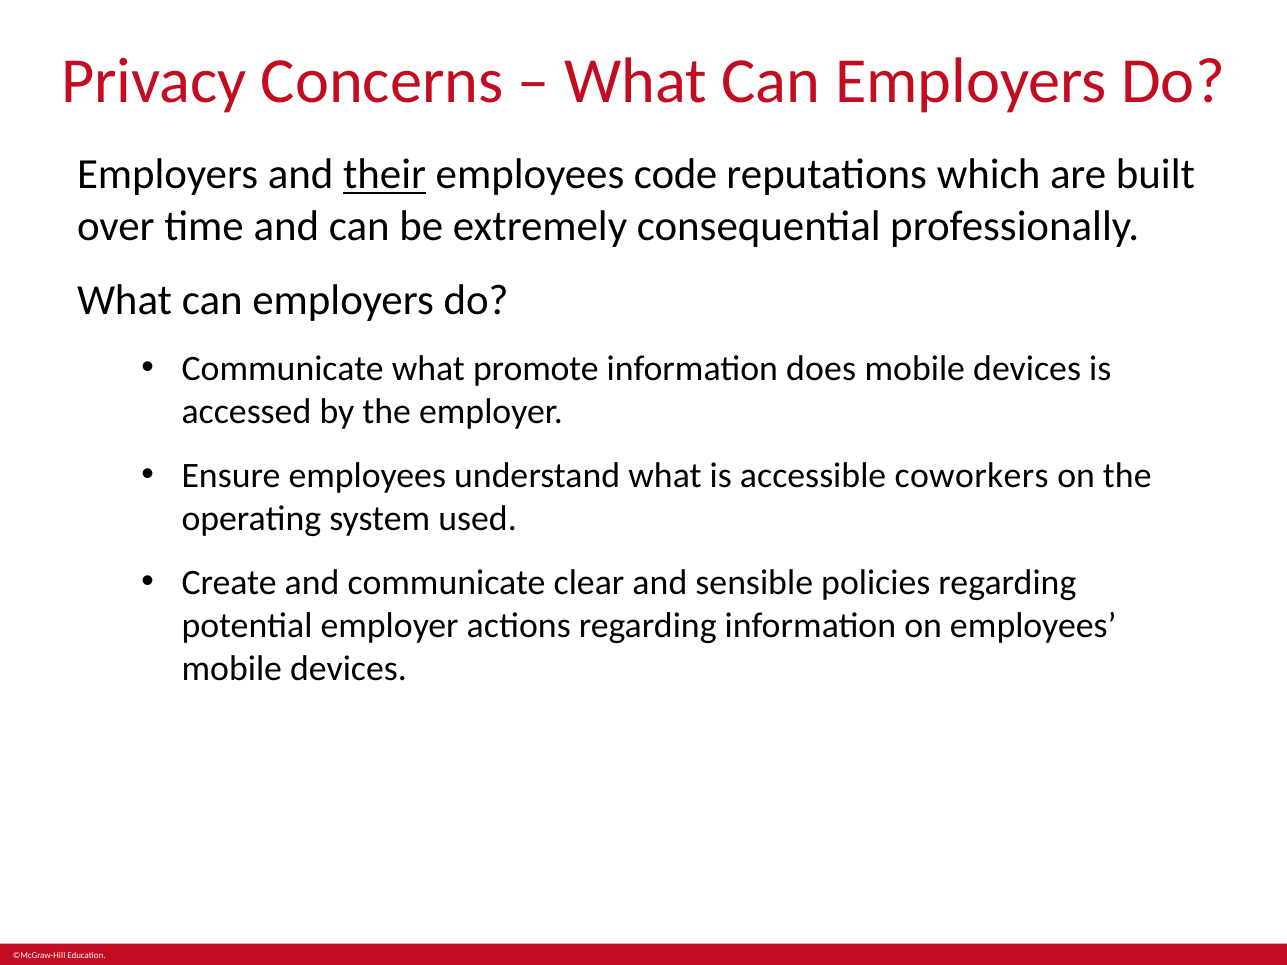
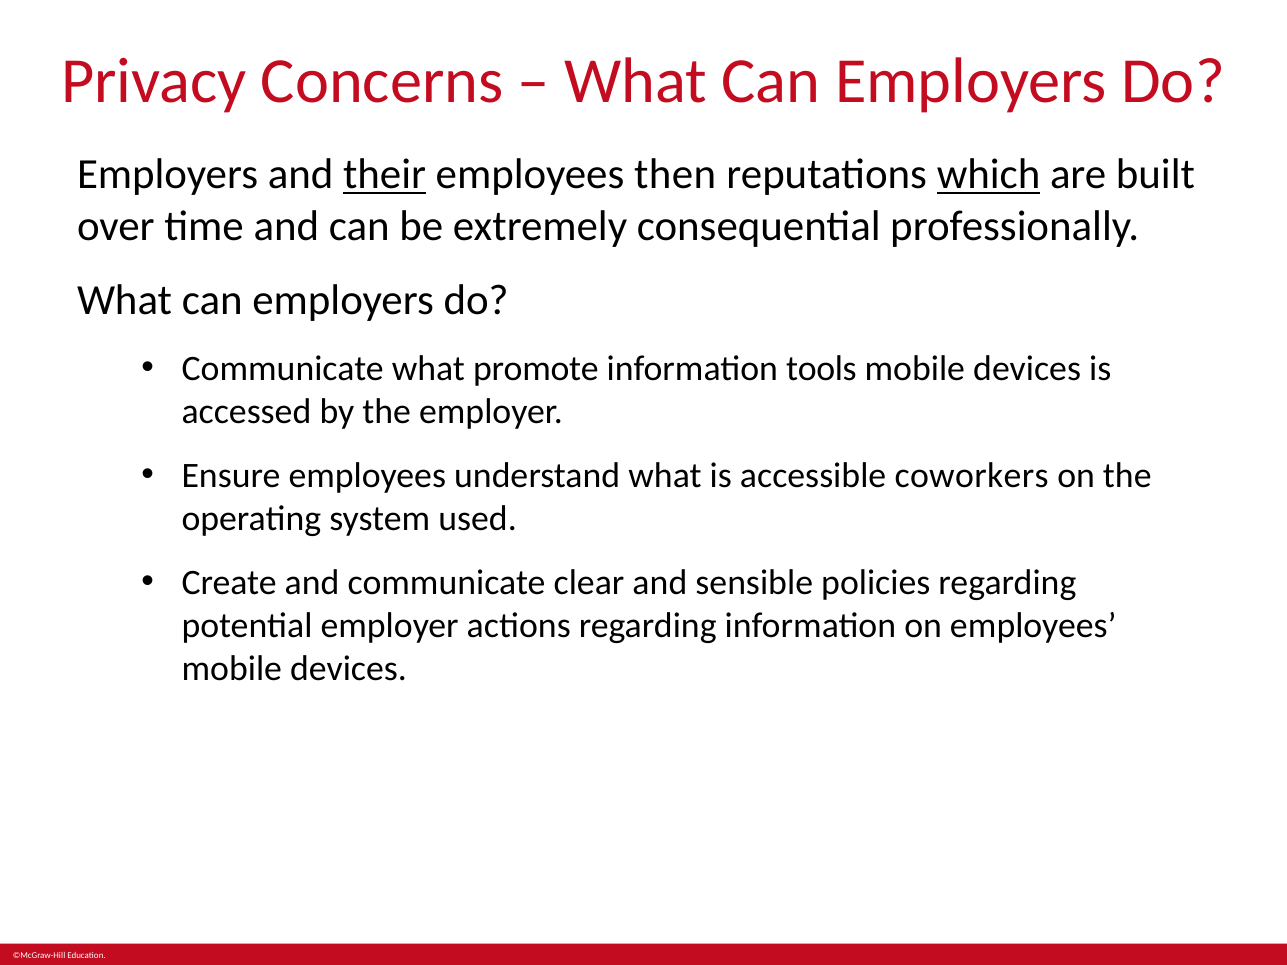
code: code -> then (675, 175)
which underline: none -> present (989, 175)
does: does -> tools (821, 369)
